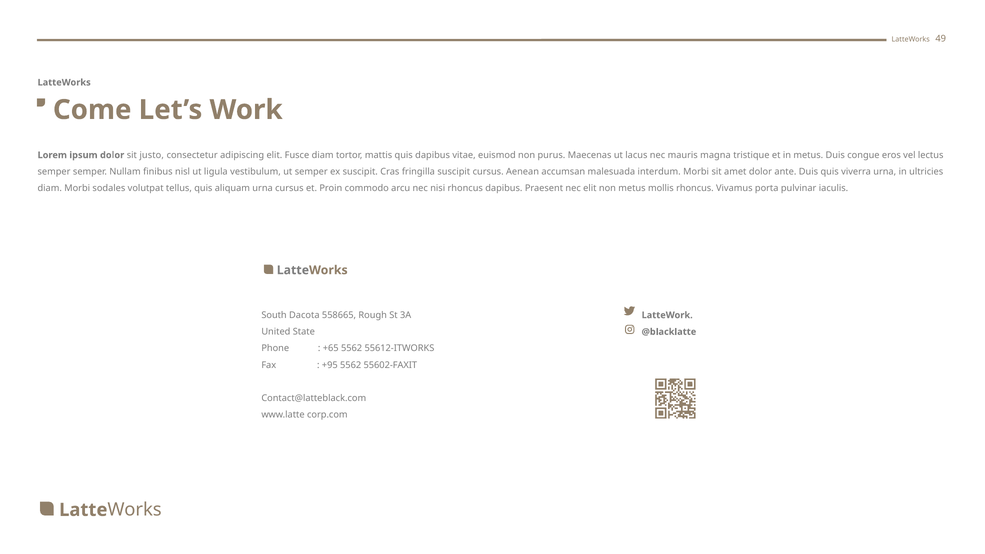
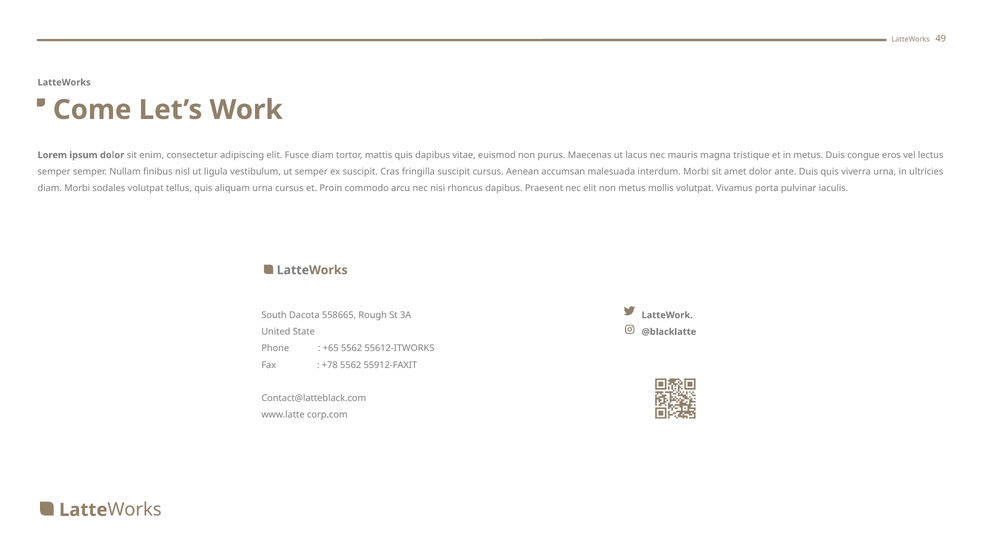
justo: justo -> enim (152, 155)
mollis rhoncus: rhoncus -> volutpat (695, 188)
+95: +95 -> +78 (330, 365)
55602-FAXIT: 55602-FAXIT -> 55912-FAXIT (390, 365)
